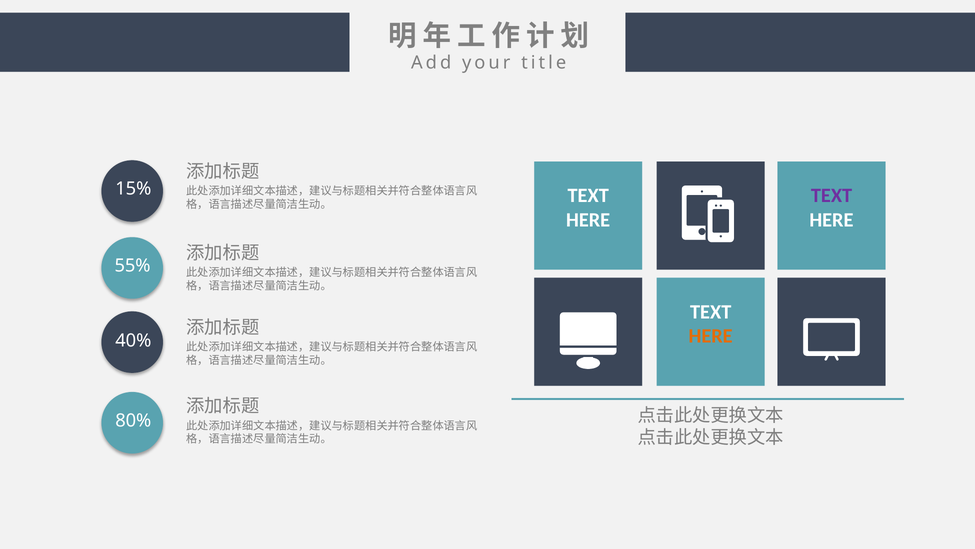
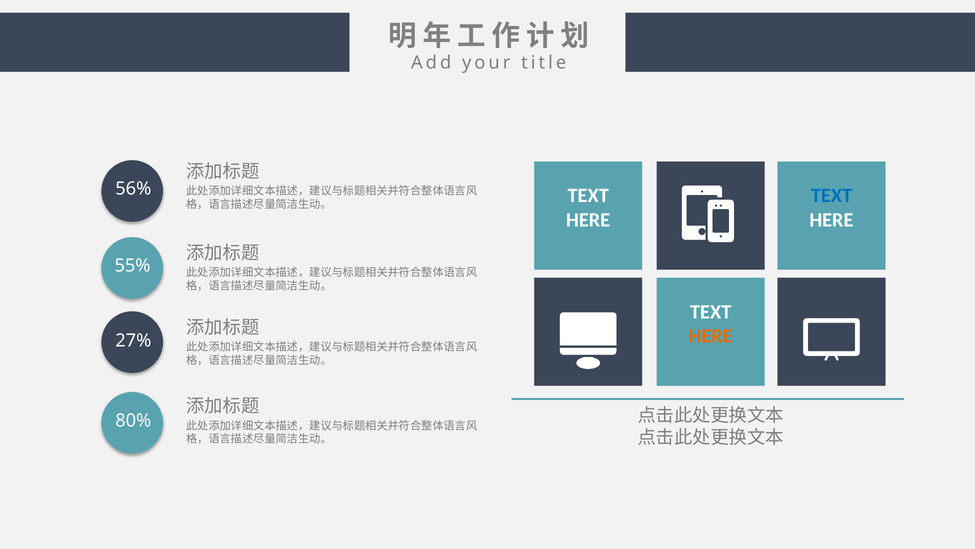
15%: 15% -> 56% (133, 189)
TEXT colour: purple -> blue (832, 196)
40%: 40% -> 27% (133, 341)
